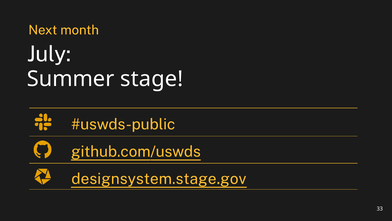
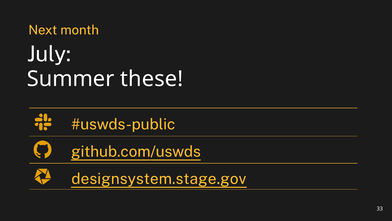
stage: stage -> these (152, 79)
